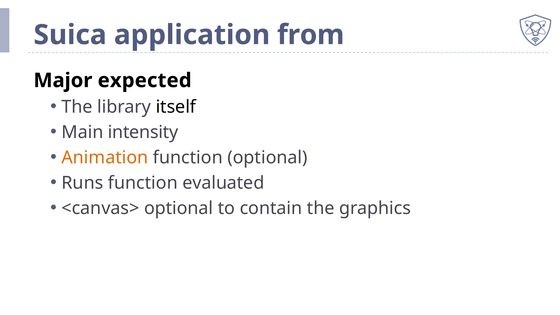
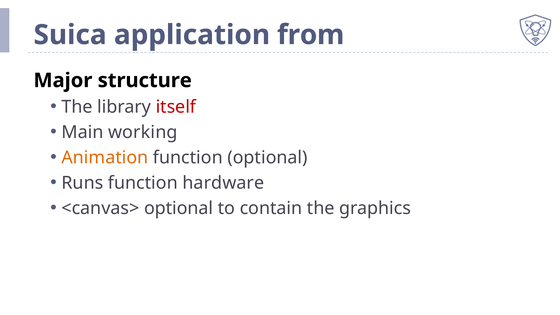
expected: expected -> structure (145, 80)
itself colour: black -> red (176, 107)
intensity: intensity -> working (143, 132)
evaluated: evaluated -> hardware (223, 183)
